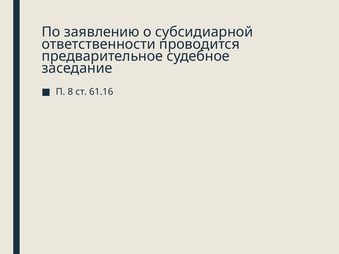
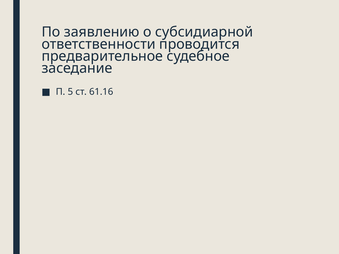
8: 8 -> 5 (70, 92)
